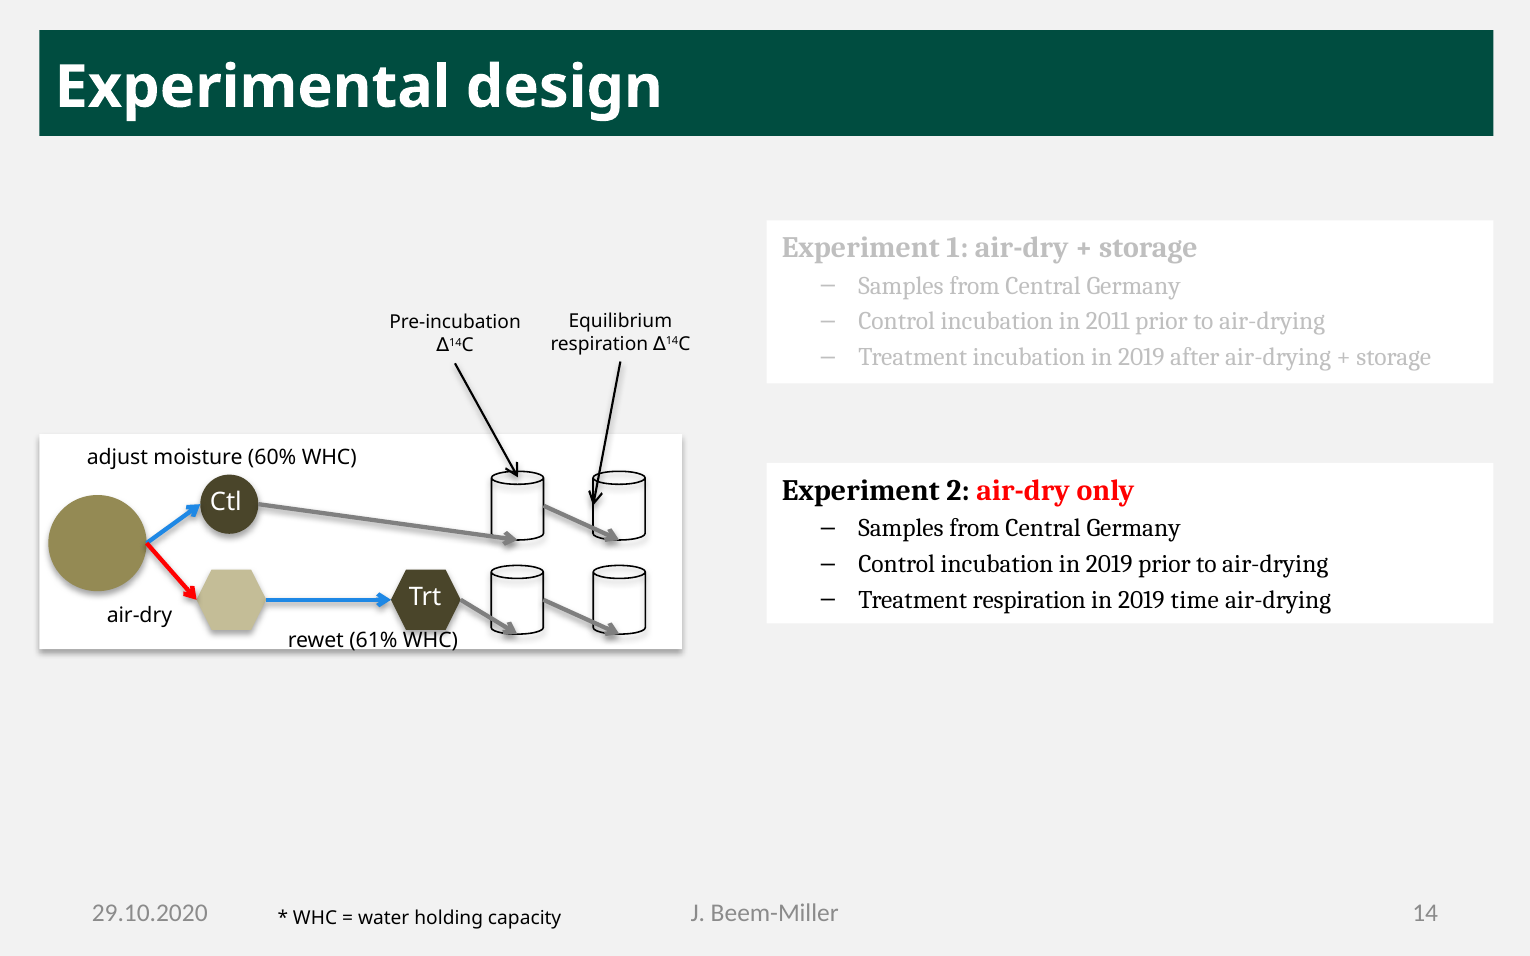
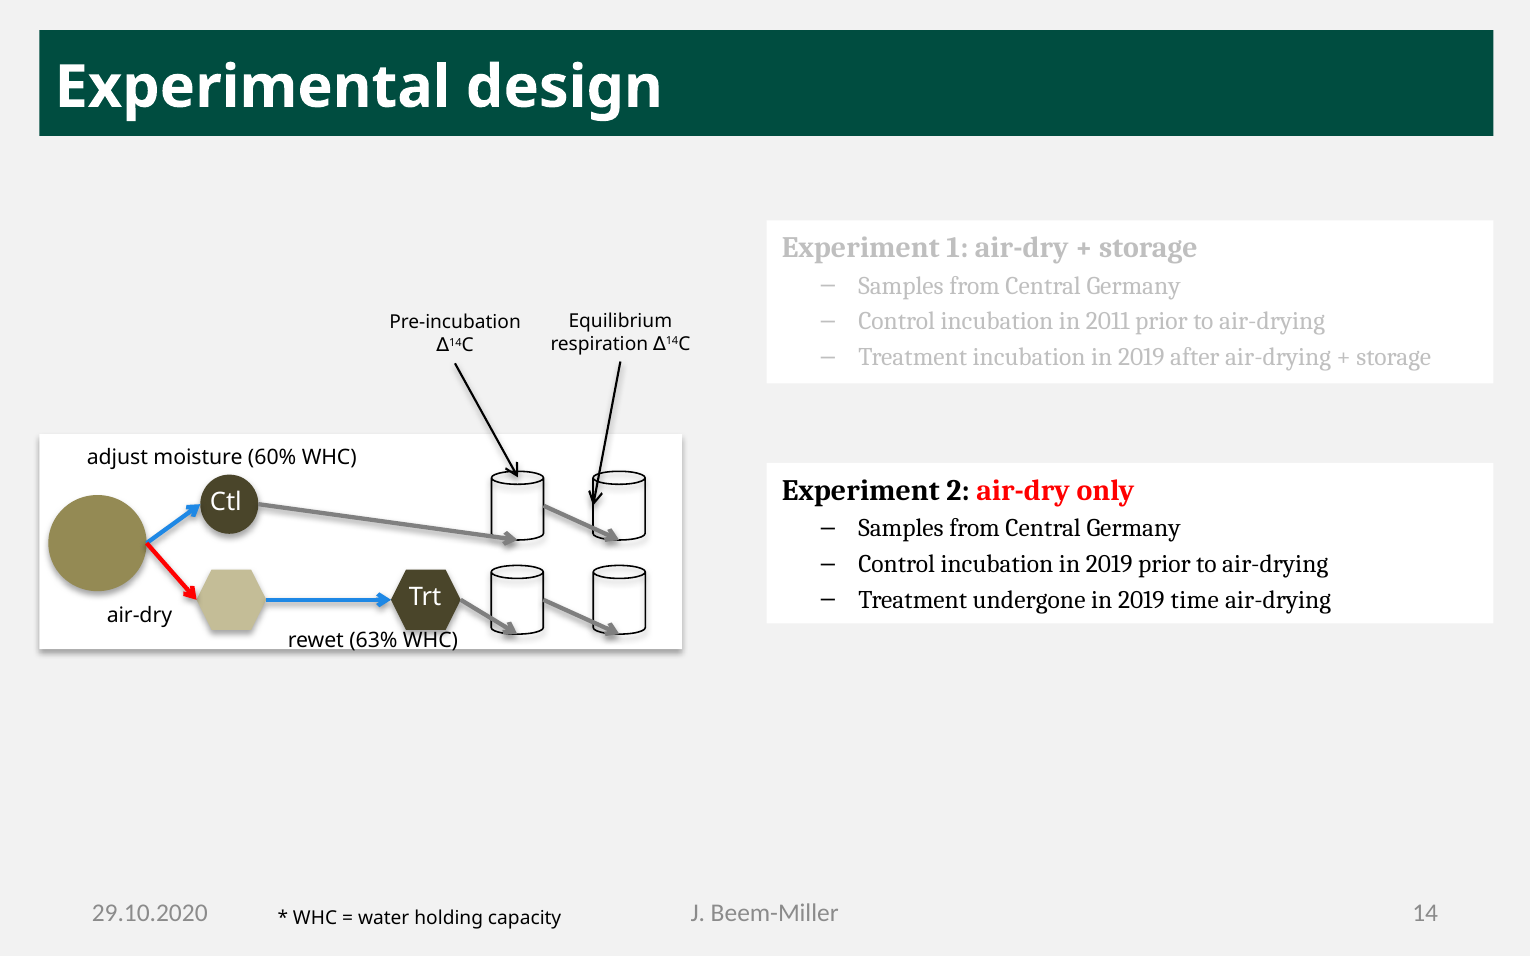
Treatment respiration: respiration -> undergone (1029, 600)
61%: 61% -> 63% (374, 641)
